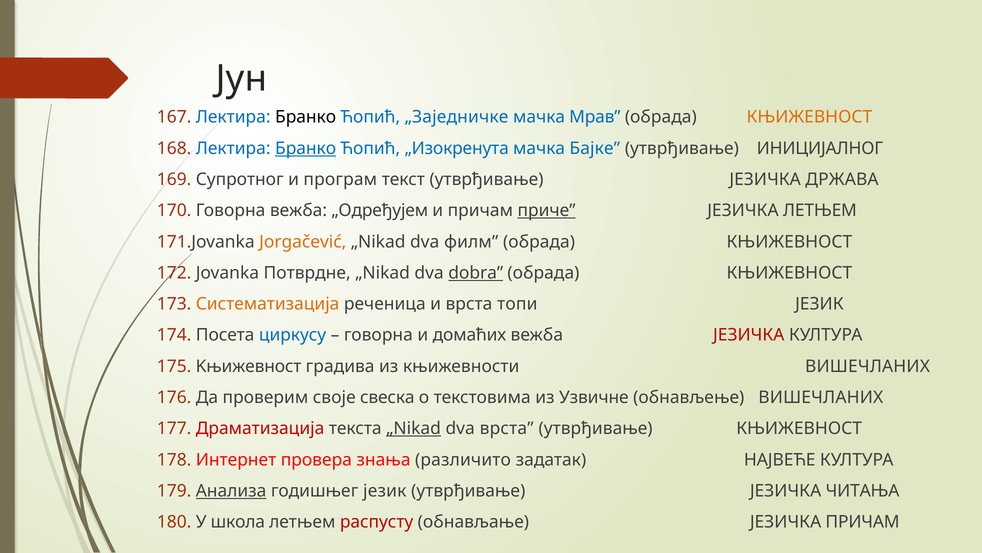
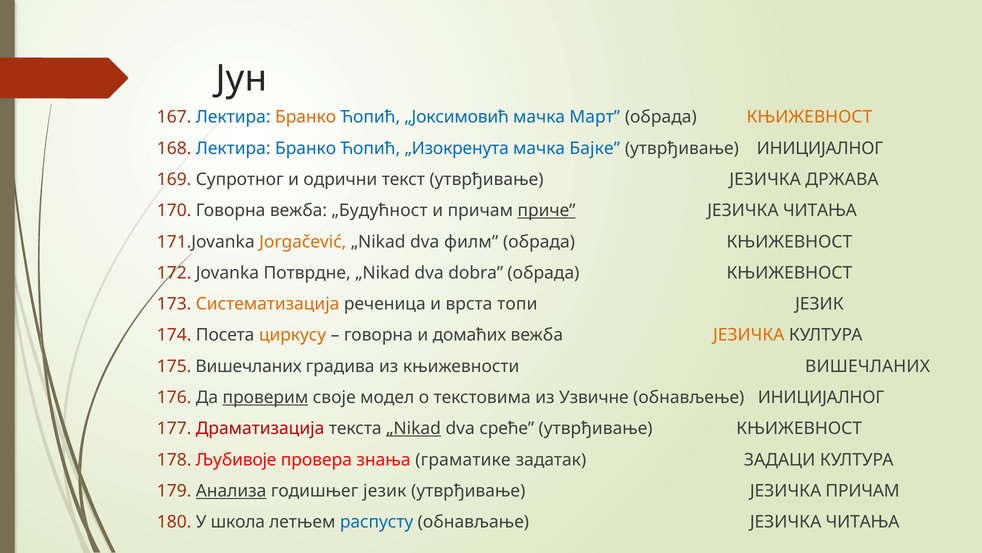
Бранко colour: black -> orange (306, 117)
„Заједничке: „Заједничке -> „Јоксимовић (457, 117)
Мрав: Мрав -> Март (595, 117)
Бранко underline: present -> none (306, 148)
програм: програм -> одрични (340, 179)
„Одређујем: „Одређујем -> „Будућност (380, 210)
ЛЕТЊЕМ: ЛЕТЊЕМ -> ЧИТАЊА (820, 210)
dobra underline: present -> none (476, 273)
циркусу colour: blue -> orange (293, 335)
ЈЕЗИЧКА colour: red -> orange (749, 335)
Kњижевност: Kњижевност -> Вишечланих (249, 366)
проверим underline: none -> present (265, 397)
свеска: свеска -> модел (387, 397)
обнављење ВИШЕЧЛАНИХ: ВИШЕЧЛАНИХ -> ИНИЦИЈАЛНОГ (821, 397)
dva врста: врста -> среће (507, 428)
Интернет: Интернет -> Љубивоје (236, 459)
различито: различито -> граматике (463, 459)
НАЈВЕЋЕ: НАЈВЕЋЕ -> ЗАДАЦИ (780, 459)
ЈЕЗИЧКА ЧИТАЊА: ЧИТАЊА -> ПРИЧАМ (863, 490)
распусту colour: red -> blue (377, 522)
обнављање ЈЕЗИЧКА ПРИЧАМ: ПРИЧАМ -> ЧИТАЊА (863, 522)
